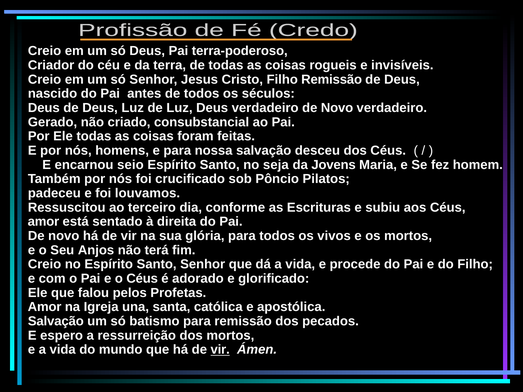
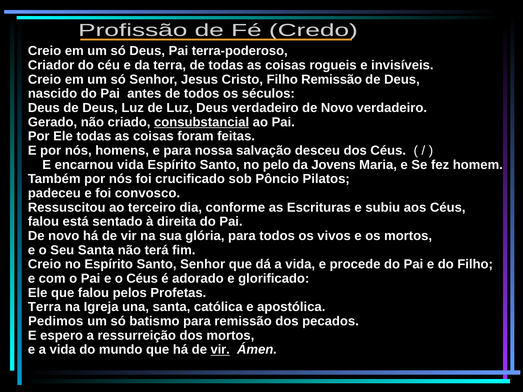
consubstancial underline: none -> present (202, 122)
encarnou seio: seio -> vida (130, 165)
seja: seja -> pelo (276, 165)
louvamos: louvamos -> convosco (148, 193)
amor: amor -> falou (43, 222)
Seu Anjos: Anjos -> Santa (96, 250)
Amor: Amor -> Terra (44, 307)
Salvação: Salvação -> Pedimos (56, 321)
